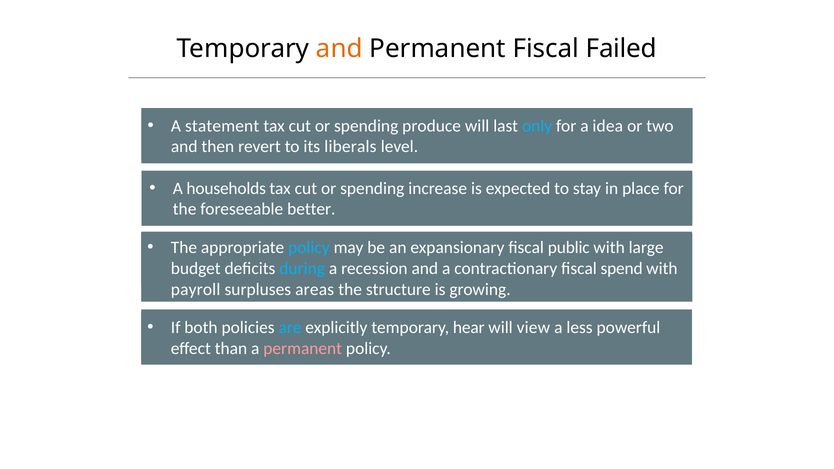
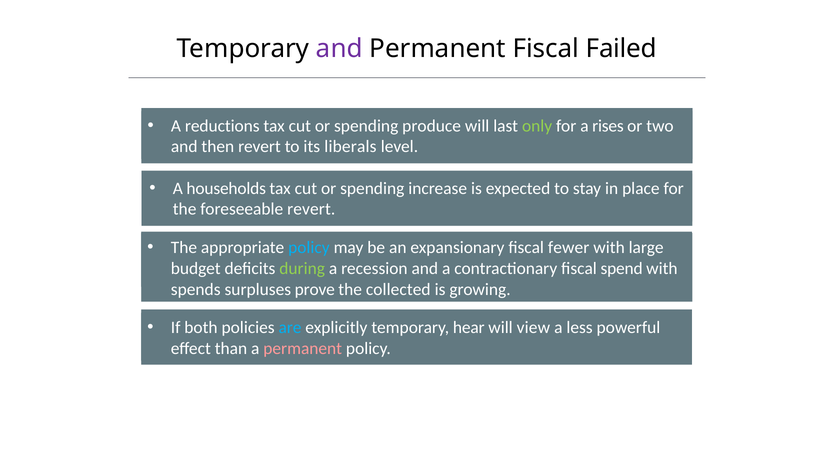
and colour: orange -> purple (339, 49)
statement: statement -> reductions (222, 126)
only colour: light blue -> light green (537, 126)
idea: idea -> rises (608, 126)
foreseeable better: better -> revert (311, 209)
public: public -> fewer (569, 248)
during colour: light blue -> light green (302, 269)
payroll: payroll -> spends (196, 289)
areas: areas -> prove (315, 289)
structure: structure -> collected (398, 289)
